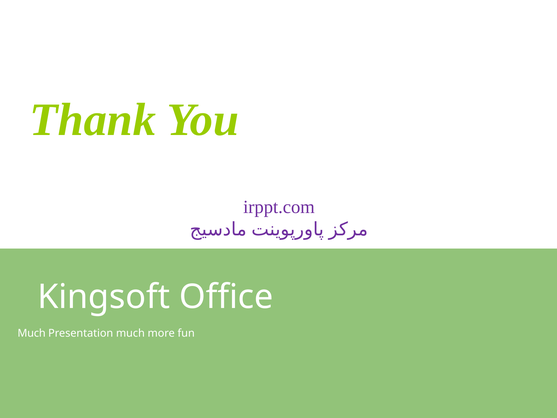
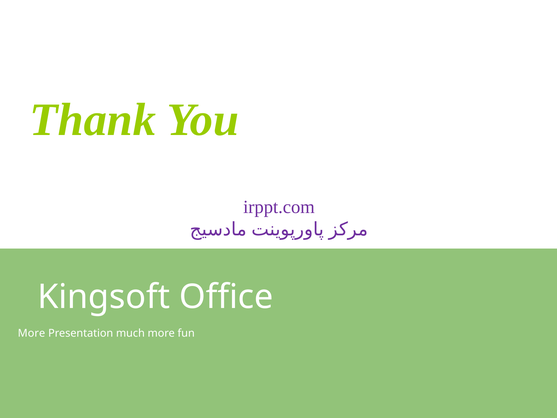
Much: Much -> More (31, 333)
